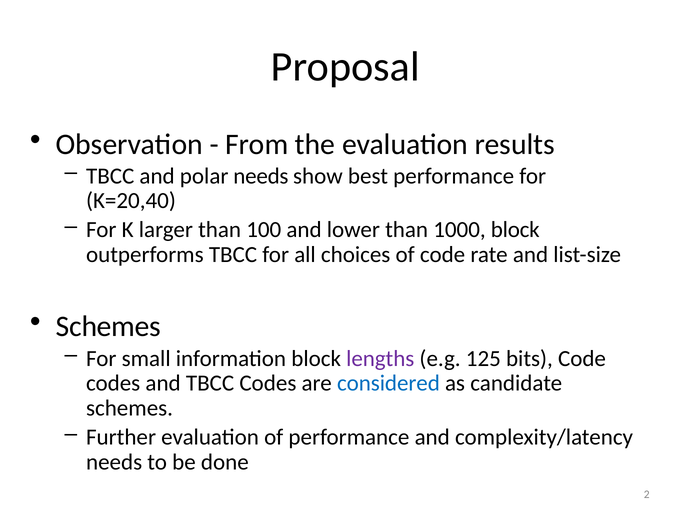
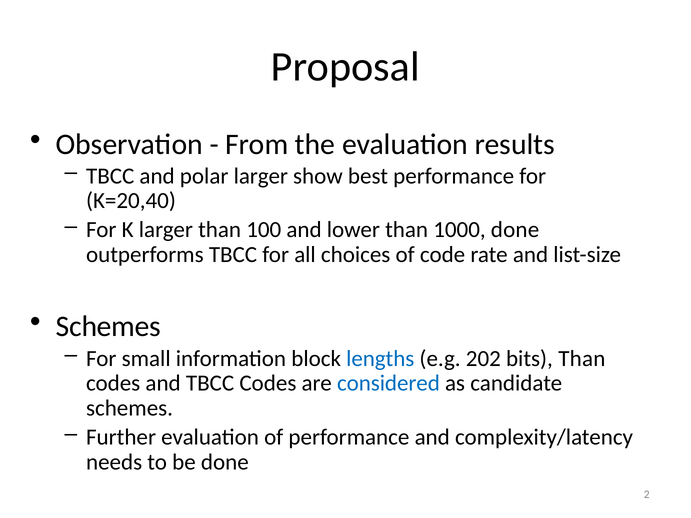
polar needs: needs -> larger (261, 176)
1000 block: block -> done (515, 230)
lengths colour: purple -> blue (380, 359)
125: 125 -> 202 (483, 359)
bits Code: Code -> Than (582, 359)
